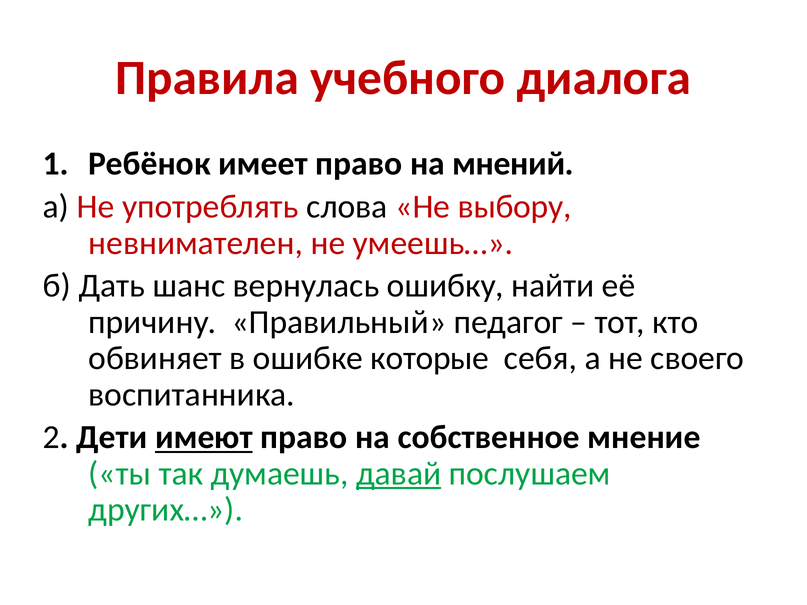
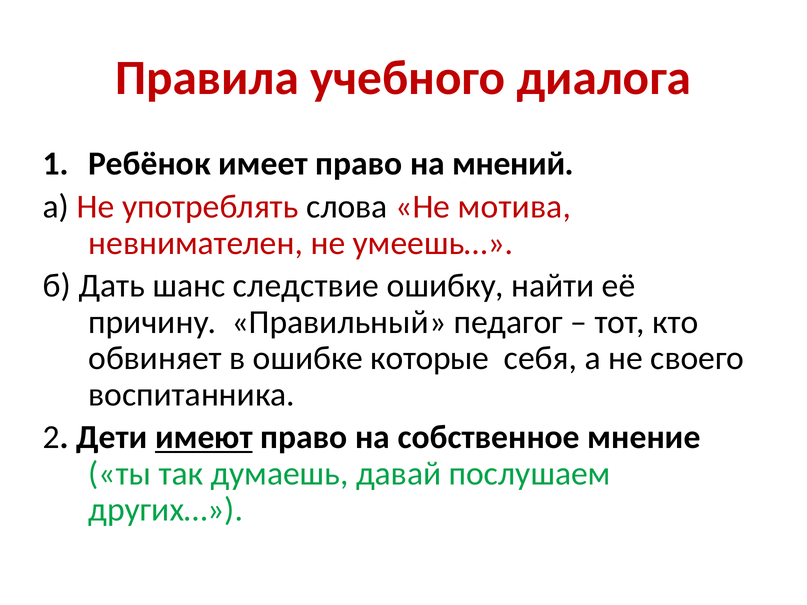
выбору: выбору -> мотива (514, 207)
вернулась: вернулась -> следствие (306, 286)
давай underline: present -> none (399, 474)
